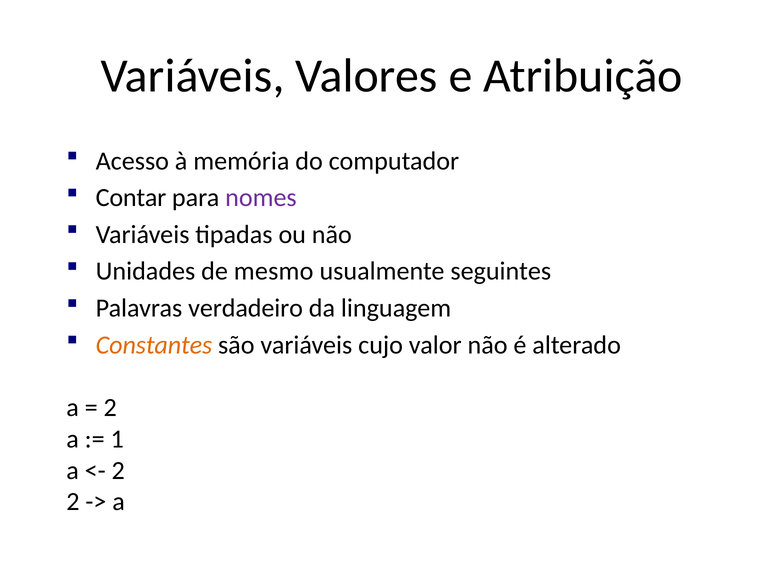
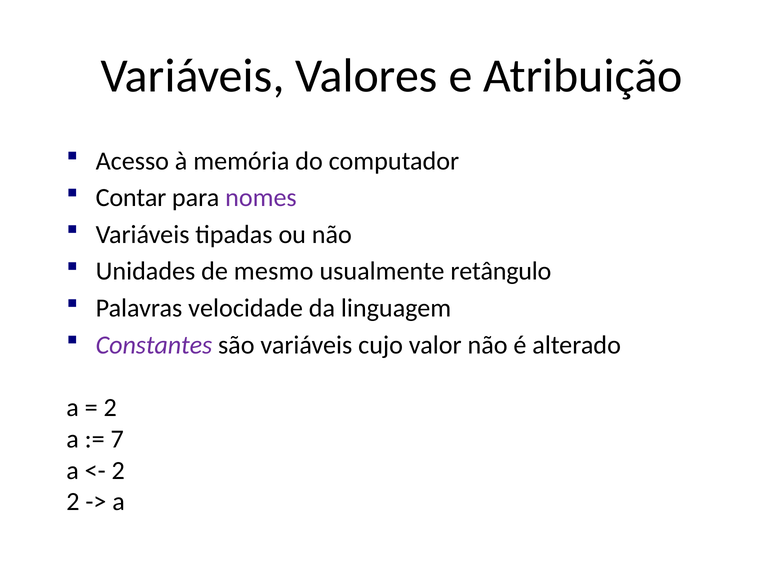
seguintes: seguintes -> retângulo (501, 271)
verdadeiro: verdadeiro -> velocidade (246, 308)
Constantes colour: orange -> purple (154, 345)
1: 1 -> 7 (117, 439)
